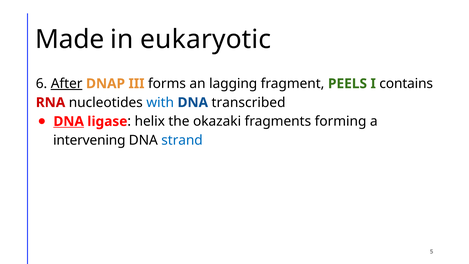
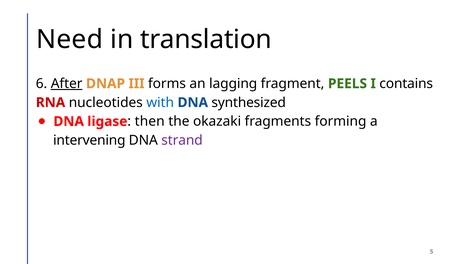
Made: Made -> Need (69, 39)
eukaryotic: eukaryotic -> translation (206, 39)
transcribed: transcribed -> synthesized (249, 102)
DNA underline: present -> none (69, 121)
helix: helix -> then (150, 121)
strand colour: blue -> purple (182, 140)
